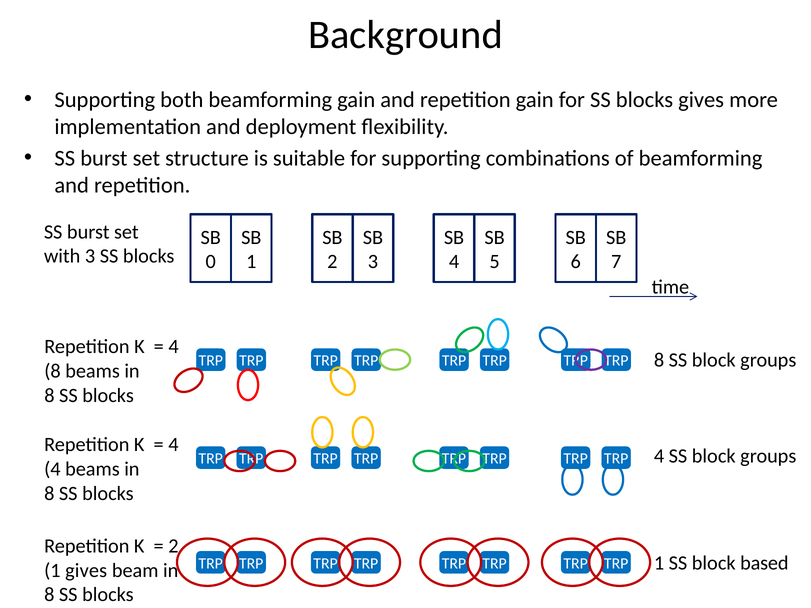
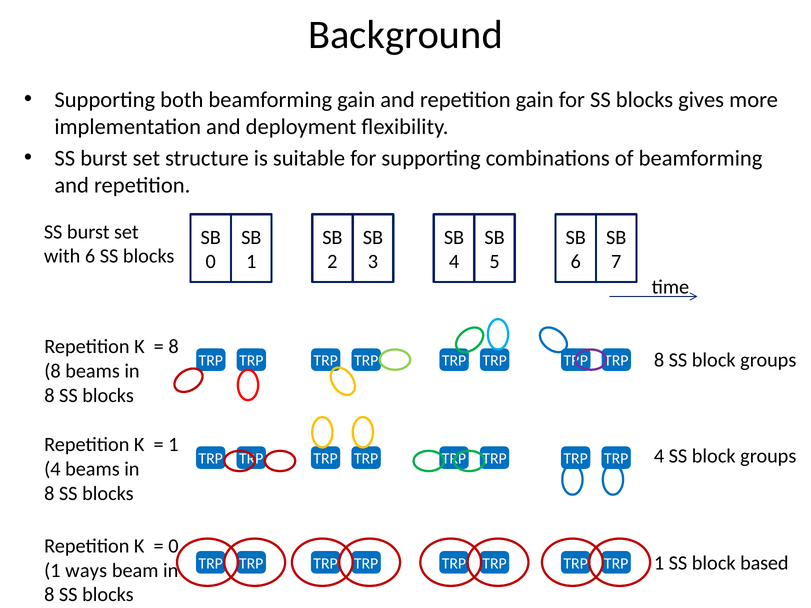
with 3: 3 -> 6 (90, 256)
4: 4 -> 8 (174, 347)
4: 4 -> 1 (173, 445)
2: 2 -> 0 (173, 546)
1 gives: gives -> ways (86, 571)
